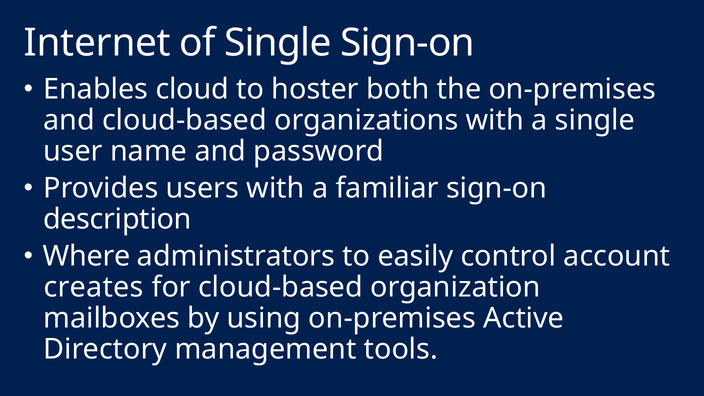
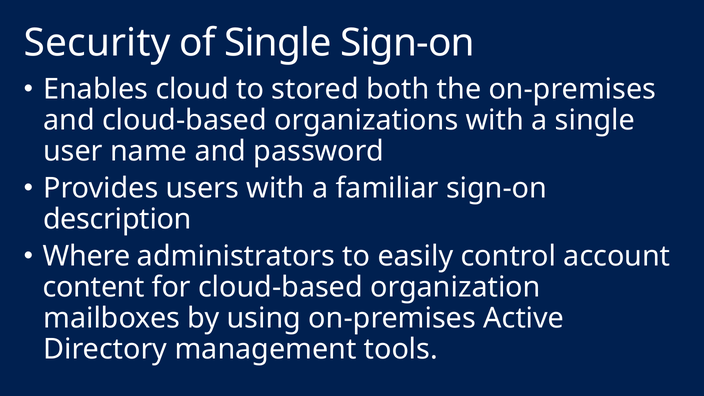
Internet: Internet -> Security (97, 43)
hoster: hoster -> stored (315, 89)
creates: creates -> content (94, 287)
